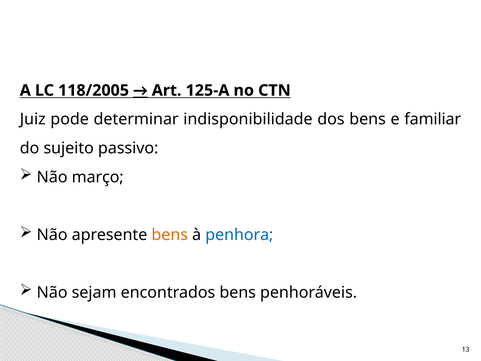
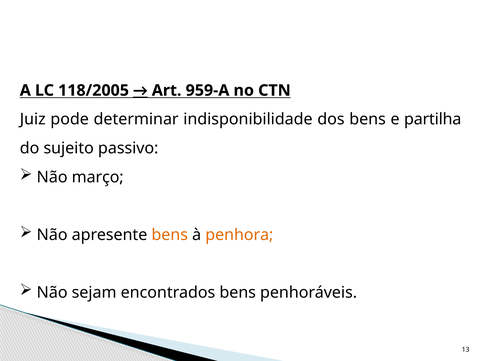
125-A: 125-A -> 959-A (208, 90)
familiar: familiar -> partilha (433, 119)
penhora colour: blue -> orange (239, 235)
